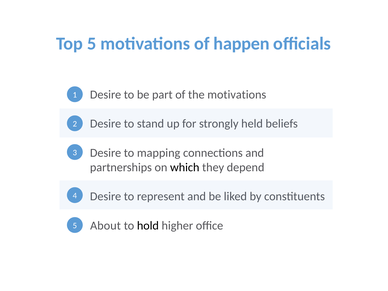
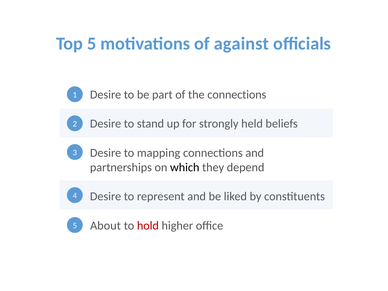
happen: happen -> against (241, 44)
the motivations: motivations -> connections (237, 95)
hold colour: black -> red (148, 226)
